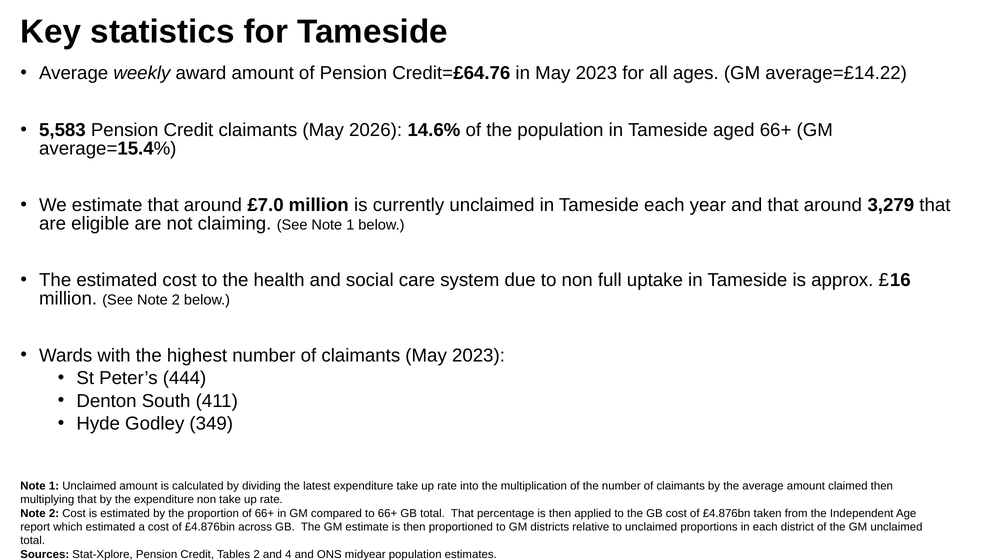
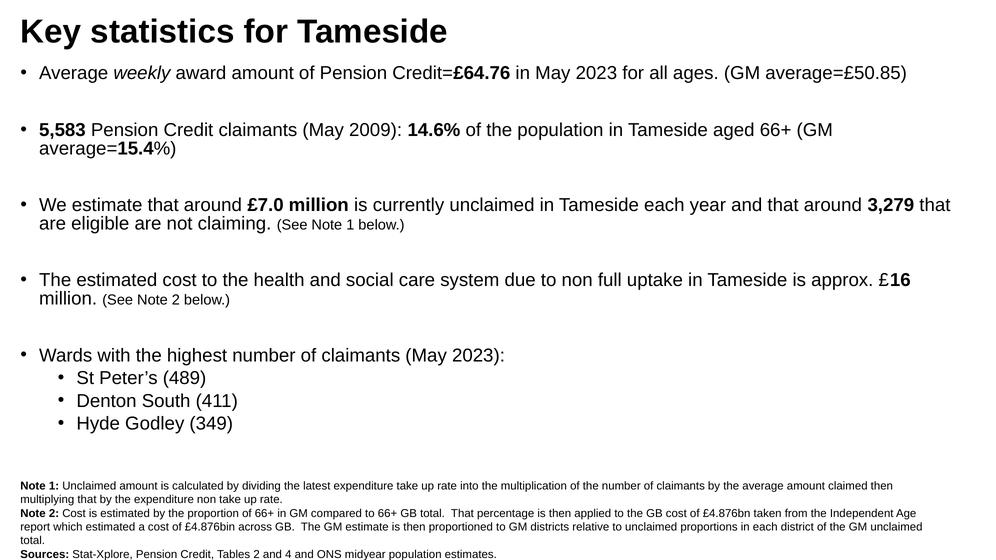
average=£14.22: average=£14.22 -> average=£50.85 (836, 73)
2026: 2026 -> 2009 (376, 130)
444: 444 -> 489 (185, 378)
